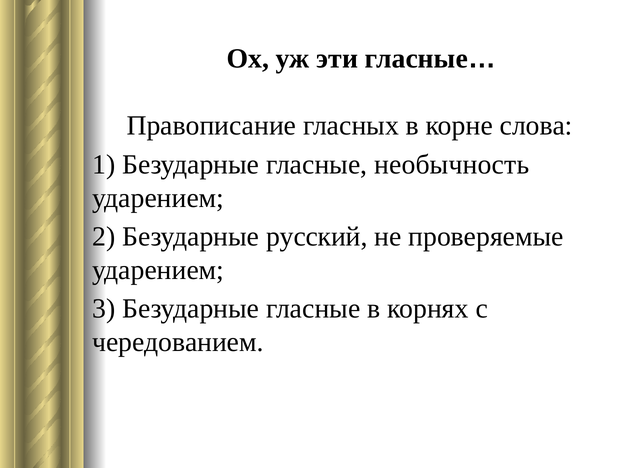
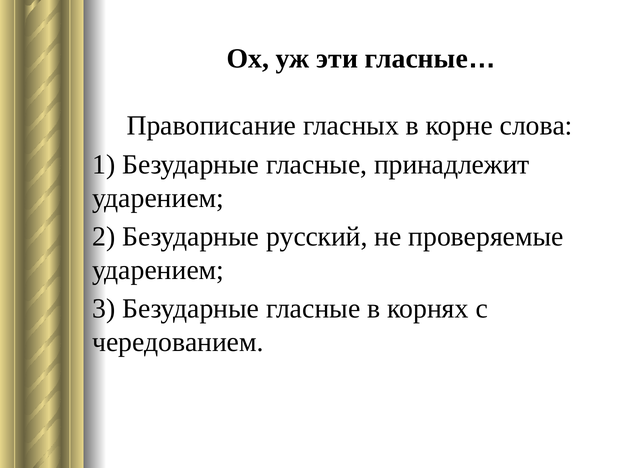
необычность: необычность -> принадлежит (452, 165)
